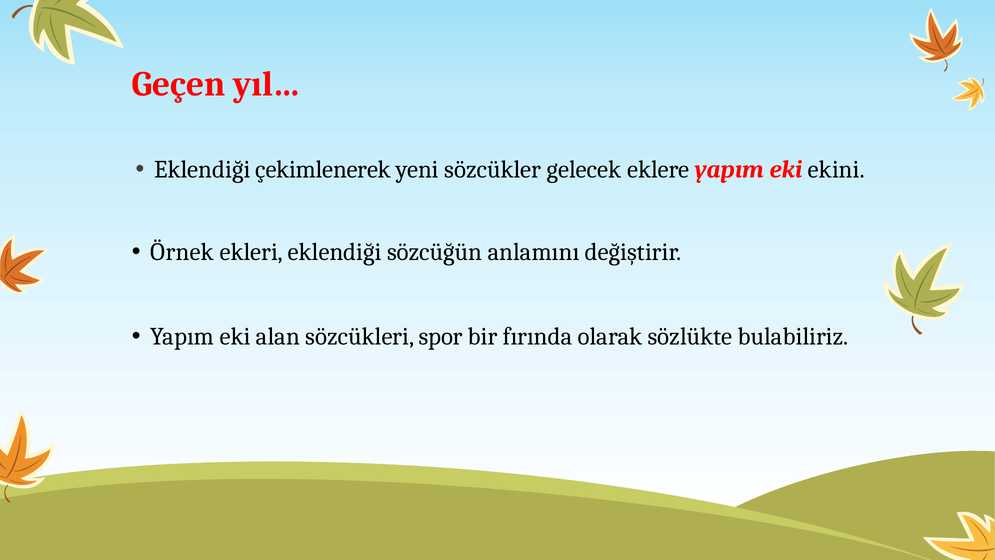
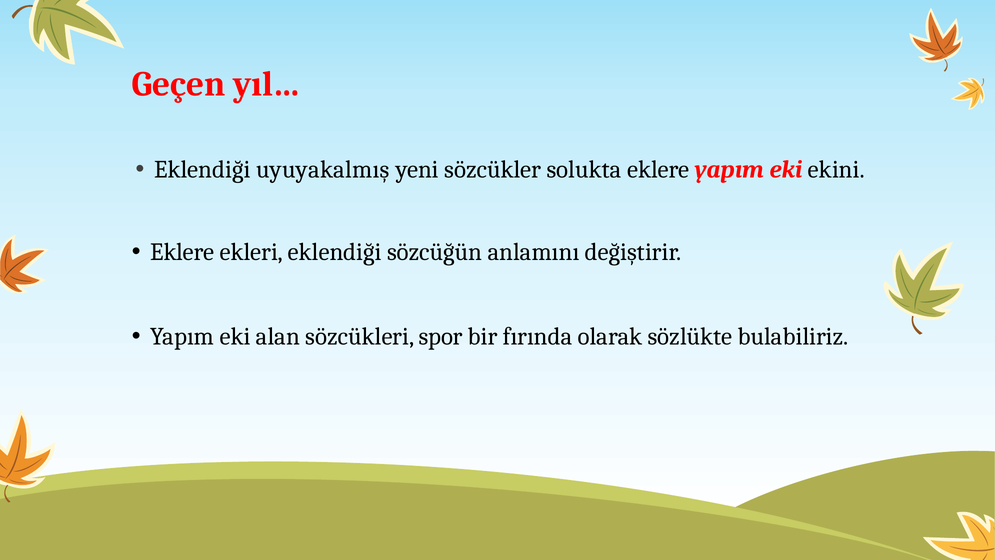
çekimlenerek: çekimlenerek -> uyuyakalmış (323, 170)
gelecek: gelecek -> solukta (584, 170)
Örnek: Örnek -> Eklere (182, 252)
